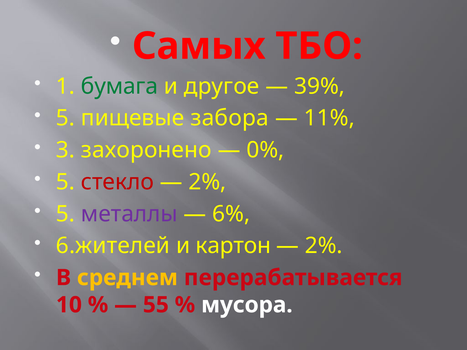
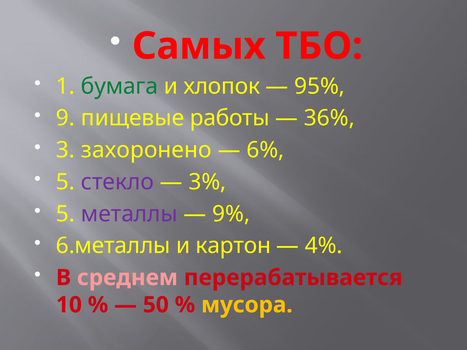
другое: другое -> хлопок (222, 86)
39%: 39% -> 95% (320, 86)
5: 5 -> 9 (66, 118)
забора: забора -> работы (230, 118)
11%: 11% -> 36% (329, 118)
0%: 0% -> 6% (265, 150)
стекло colour: red -> purple (117, 182)
2%: 2% -> 3% (207, 182)
6%: 6% -> 9% (231, 214)
6.жителей: 6.жителей -> 6.металлы (113, 246)
2%: 2% -> 4% (324, 246)
среднем colour: yellow -> pink (127, 278)
55: 55 -> 50 (156, 305)
мусора colour: white -> yellow (247, 305)
